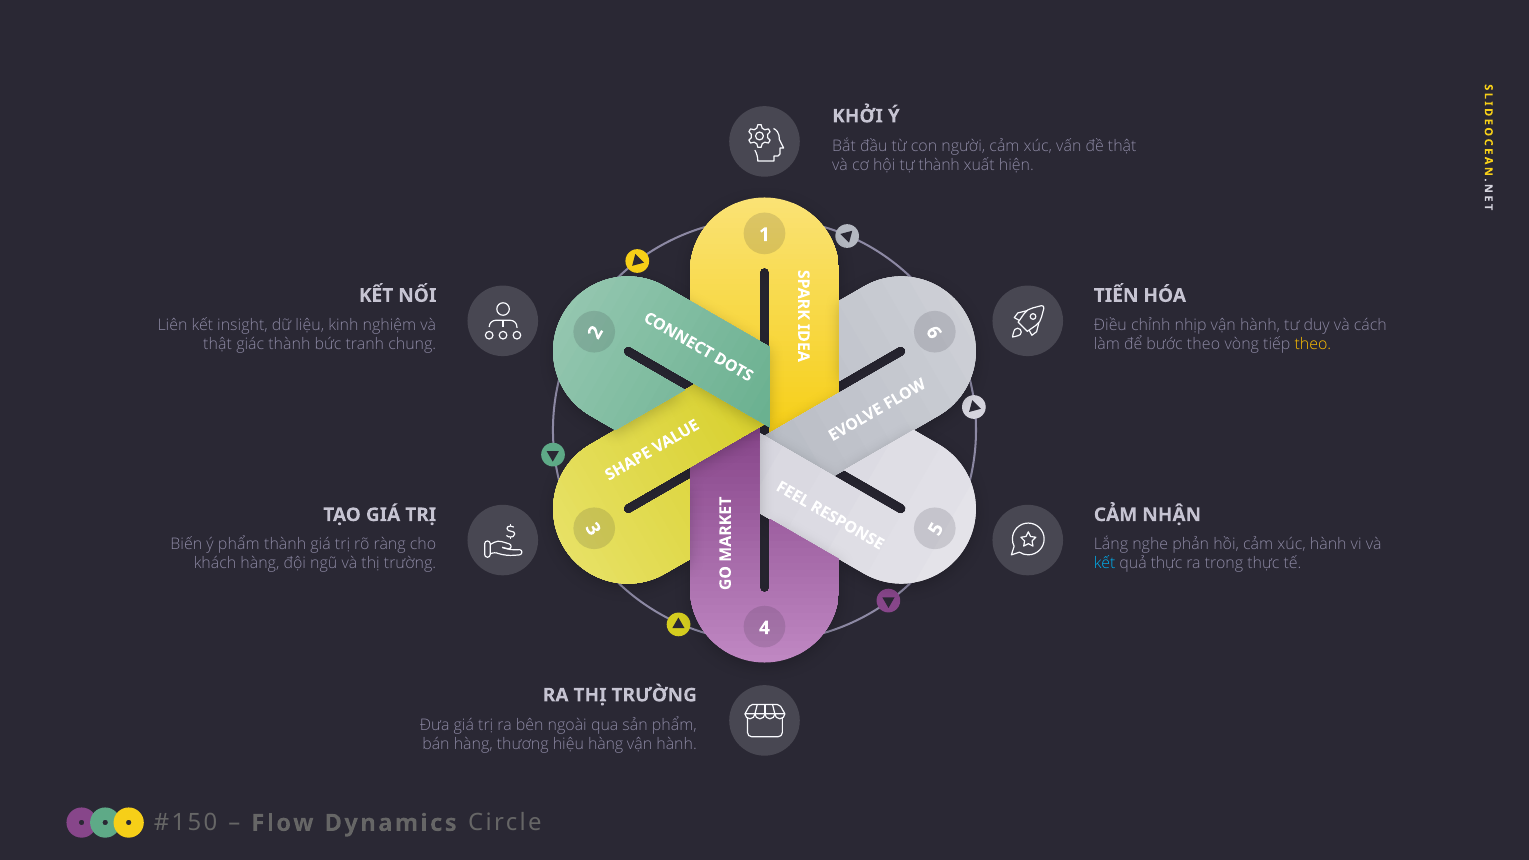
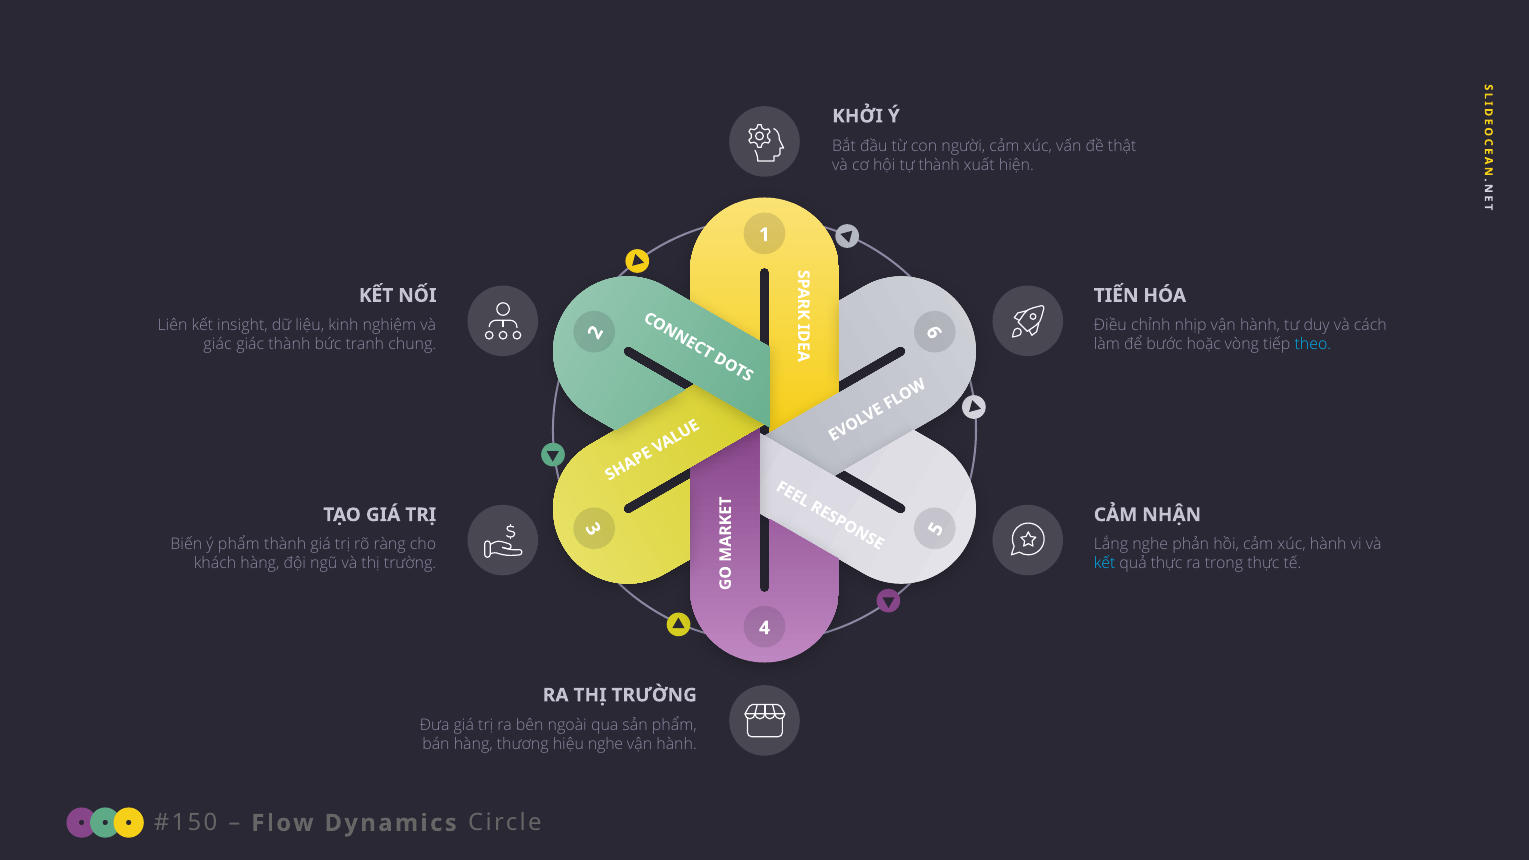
thật: thật -> giác (218, 344)
bước theo: theo -> hoặc (1204, 344)
theo colour: yellow -> light blue (1313, 344)
hiệu hàng: hàng -> nghe (606, 744)
